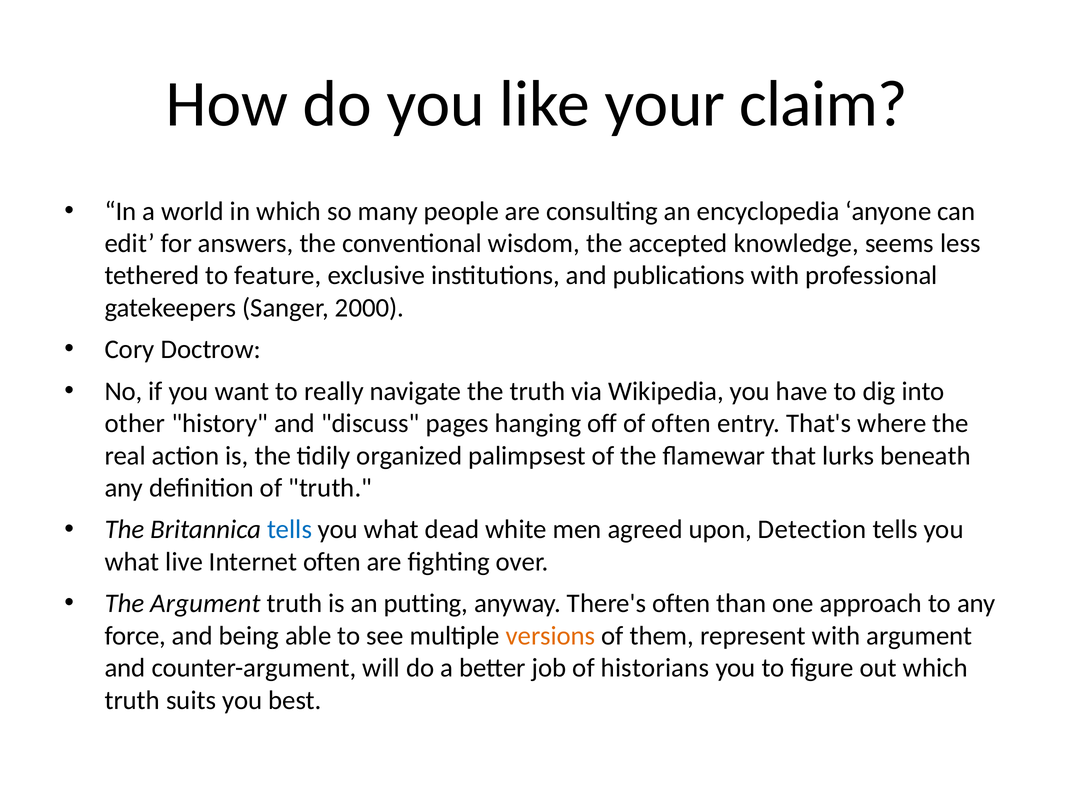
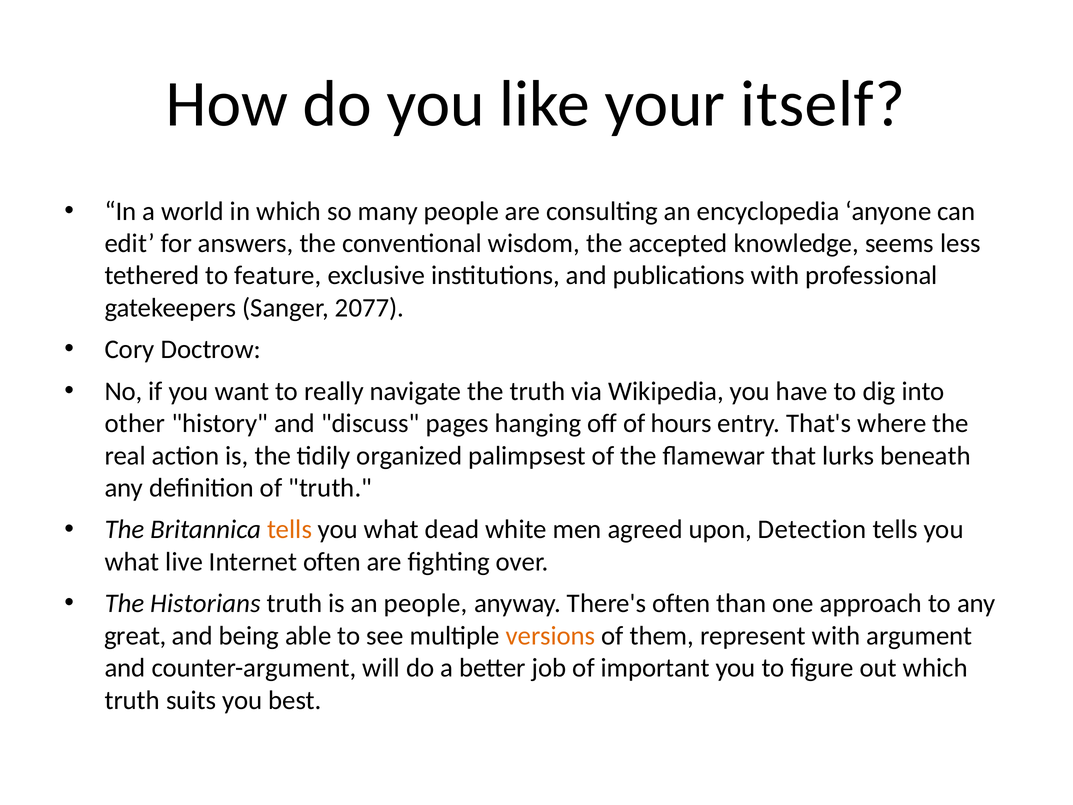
claim: claim -> itself (823, 104)
2000: 2000 -> 2077 (370, 308)
of often: often -> hours (681, 423)
tells colour: blue -> orange (290, 529)
The Argument: Argument -> Historians (205, 603)
an putting: putting -> people (426, 603)
force: force -> great (135, 636)
historians: historians -> important (655, 668)
